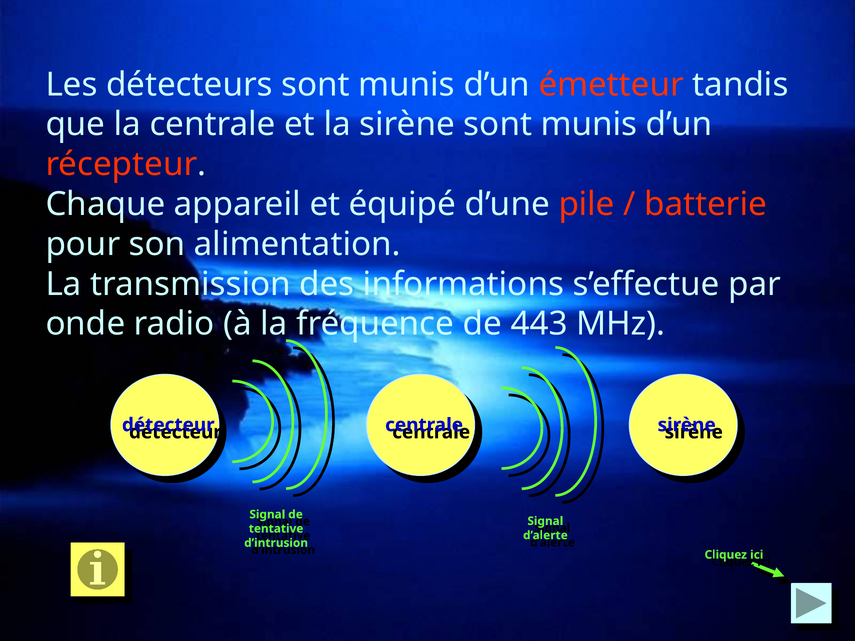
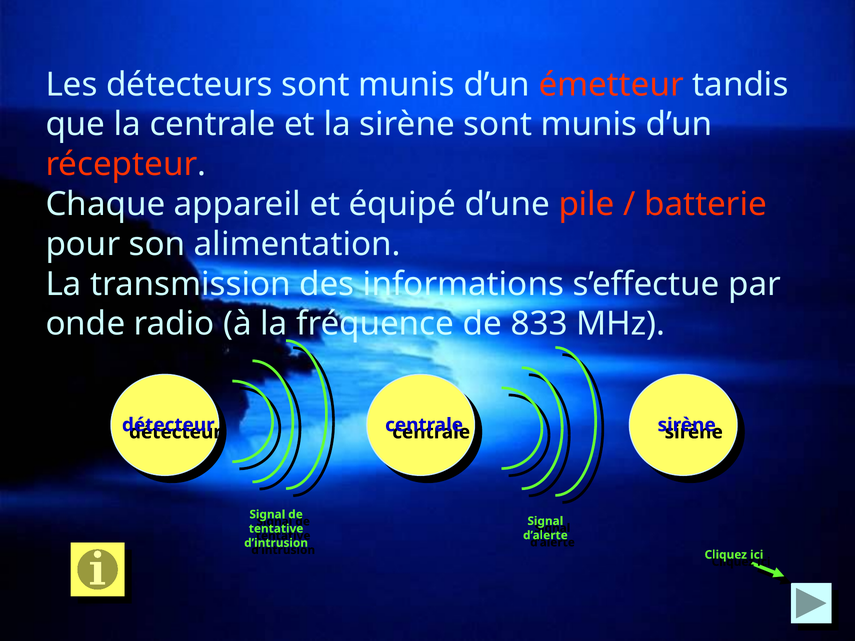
443: 443 -> 833 (539, 324)
